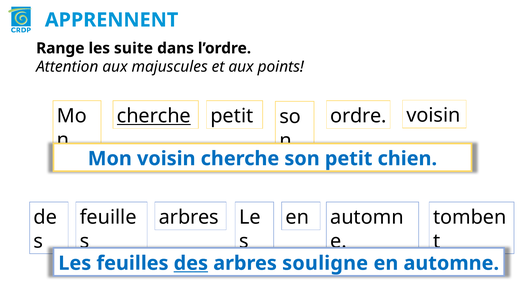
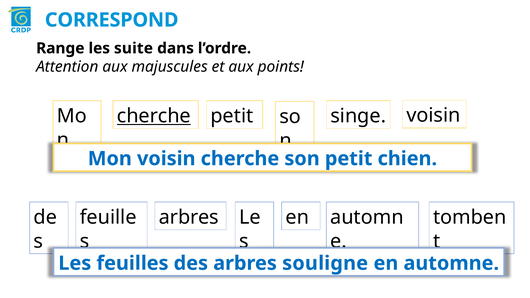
APPRENNENT: APPRENNENT -> CORRESPOND (112, 20)
ordre: ordre -> singe (358, 116)
des underline: present -> none (191, 263)
